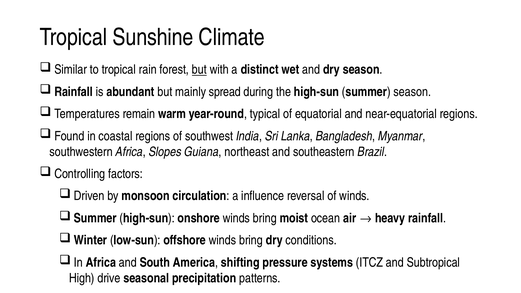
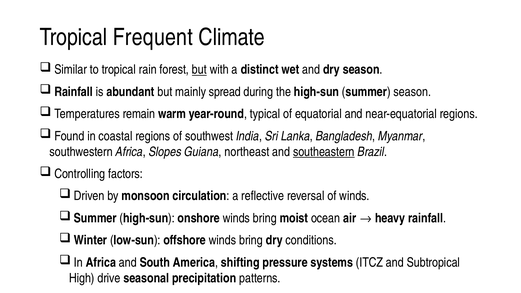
Sunshine: Sunshine -> Frequent (153, 37)
southeastern underline: none -> present (324, 152)
influence: influence -> reflective (263, 196)
